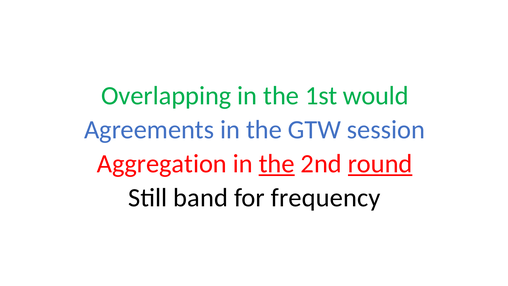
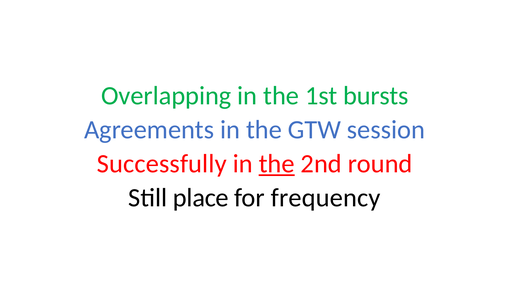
would: would -> bursts (376, 96)
Aggregation: Aggregation -> Successfully (162, 164)
round underline: present -> none (380, 164)
band: band -> place (201, 197)
